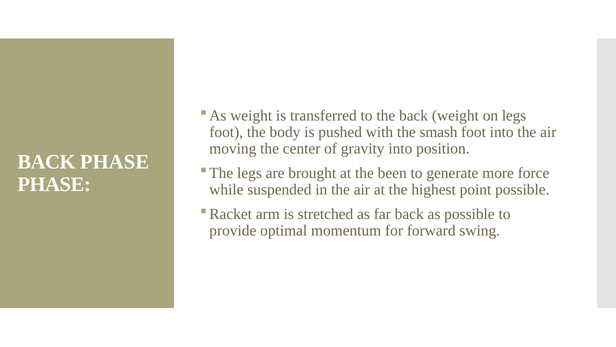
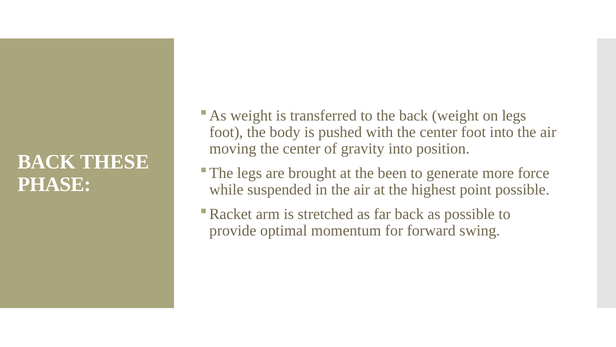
with the smash: smash -> center (438, 132)
BACK PHASE: PHASE -> THESE (115, 162)
